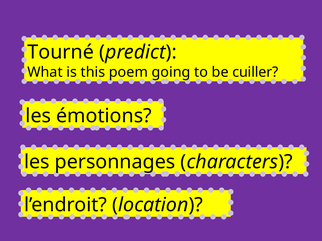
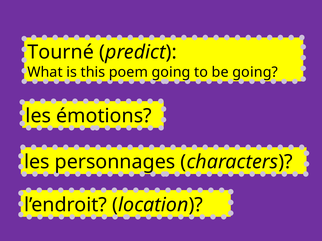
be cuiller: cuiller -> going (255, 72)
